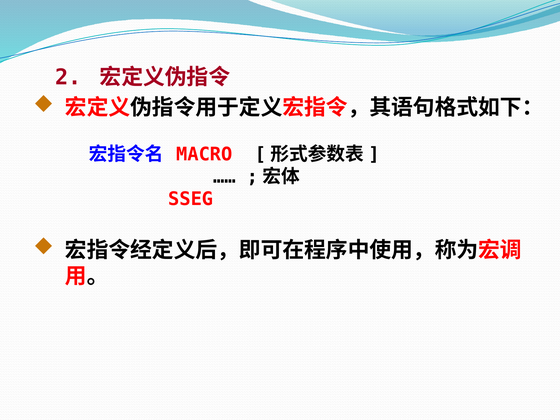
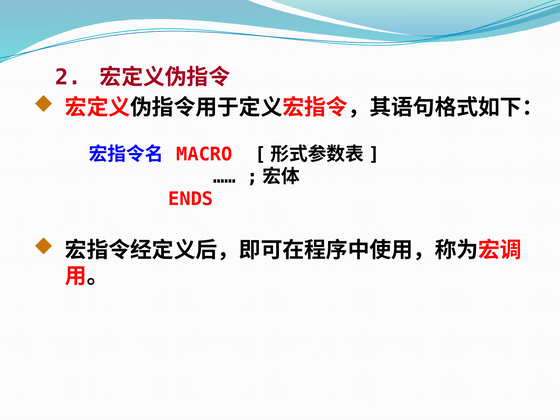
SSEG: SSEG -> ENDS (191, 199)
